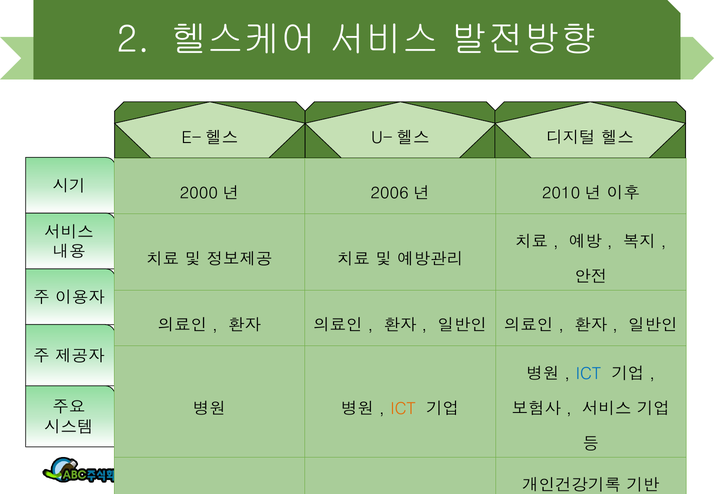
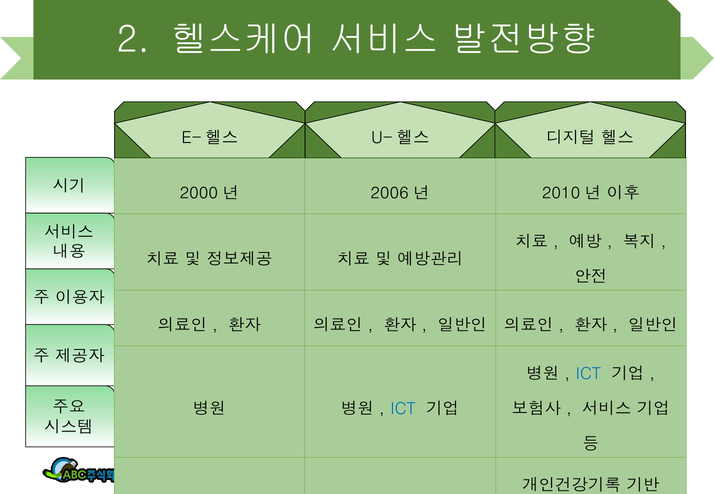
ICT colour: orange -> blue (403, 409)
